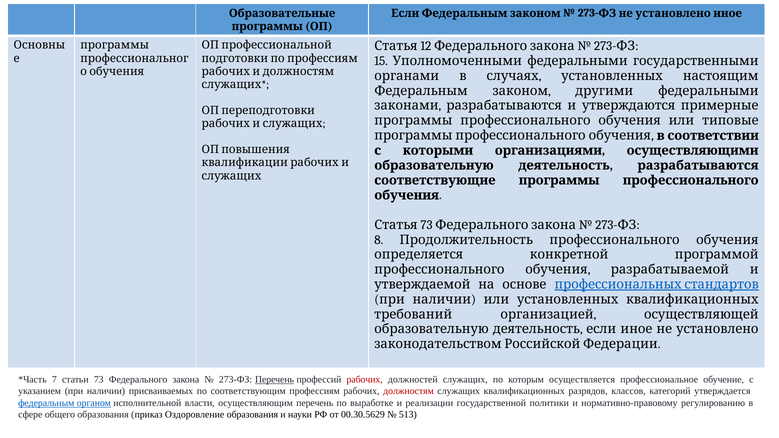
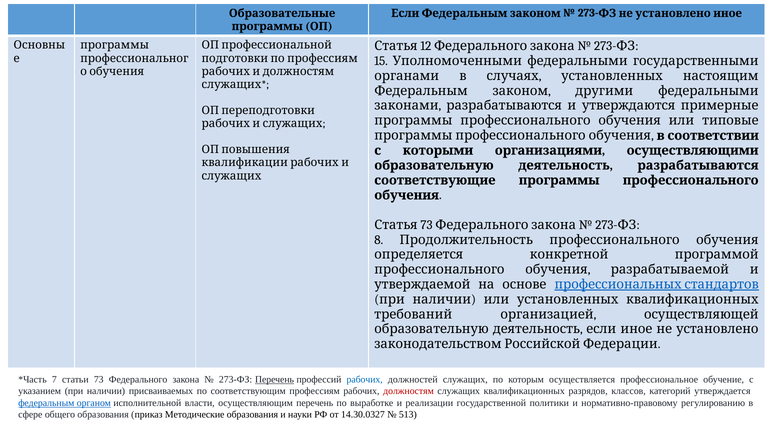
рабочих colour: red -> blue (365, 380)
Оздоровление: Оздоровление -> Методические (195, 415)
00.30.5629: 00.30.5629 -> 14.30.0327 (363, 415)
